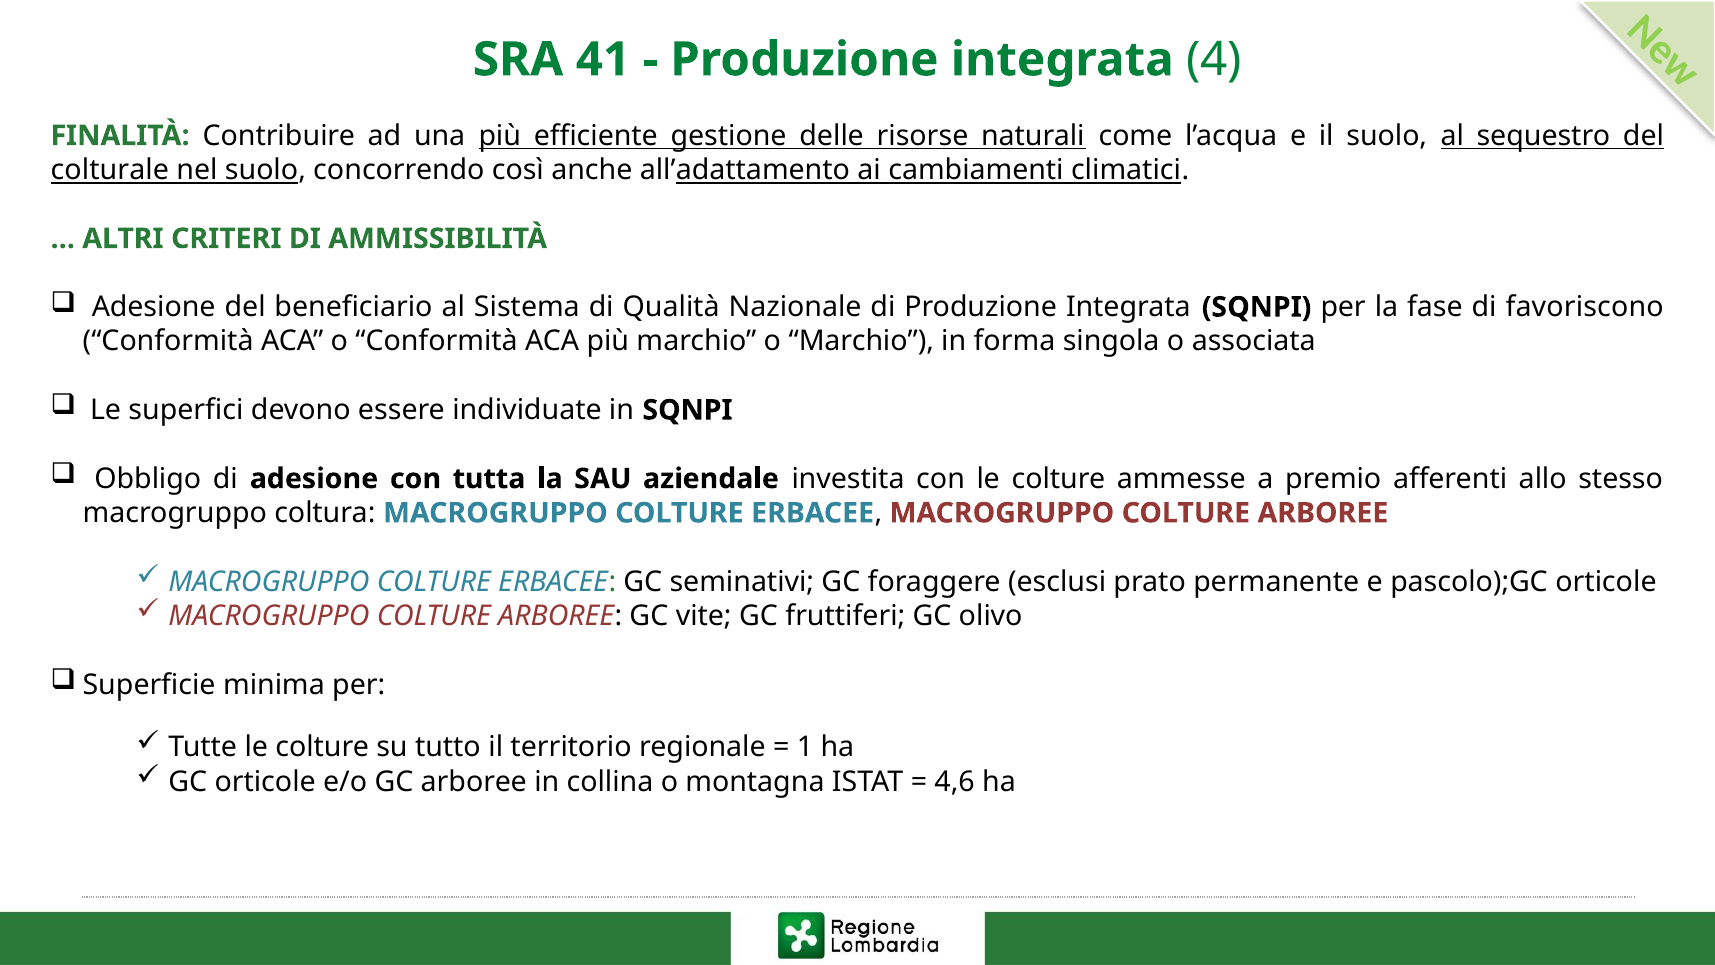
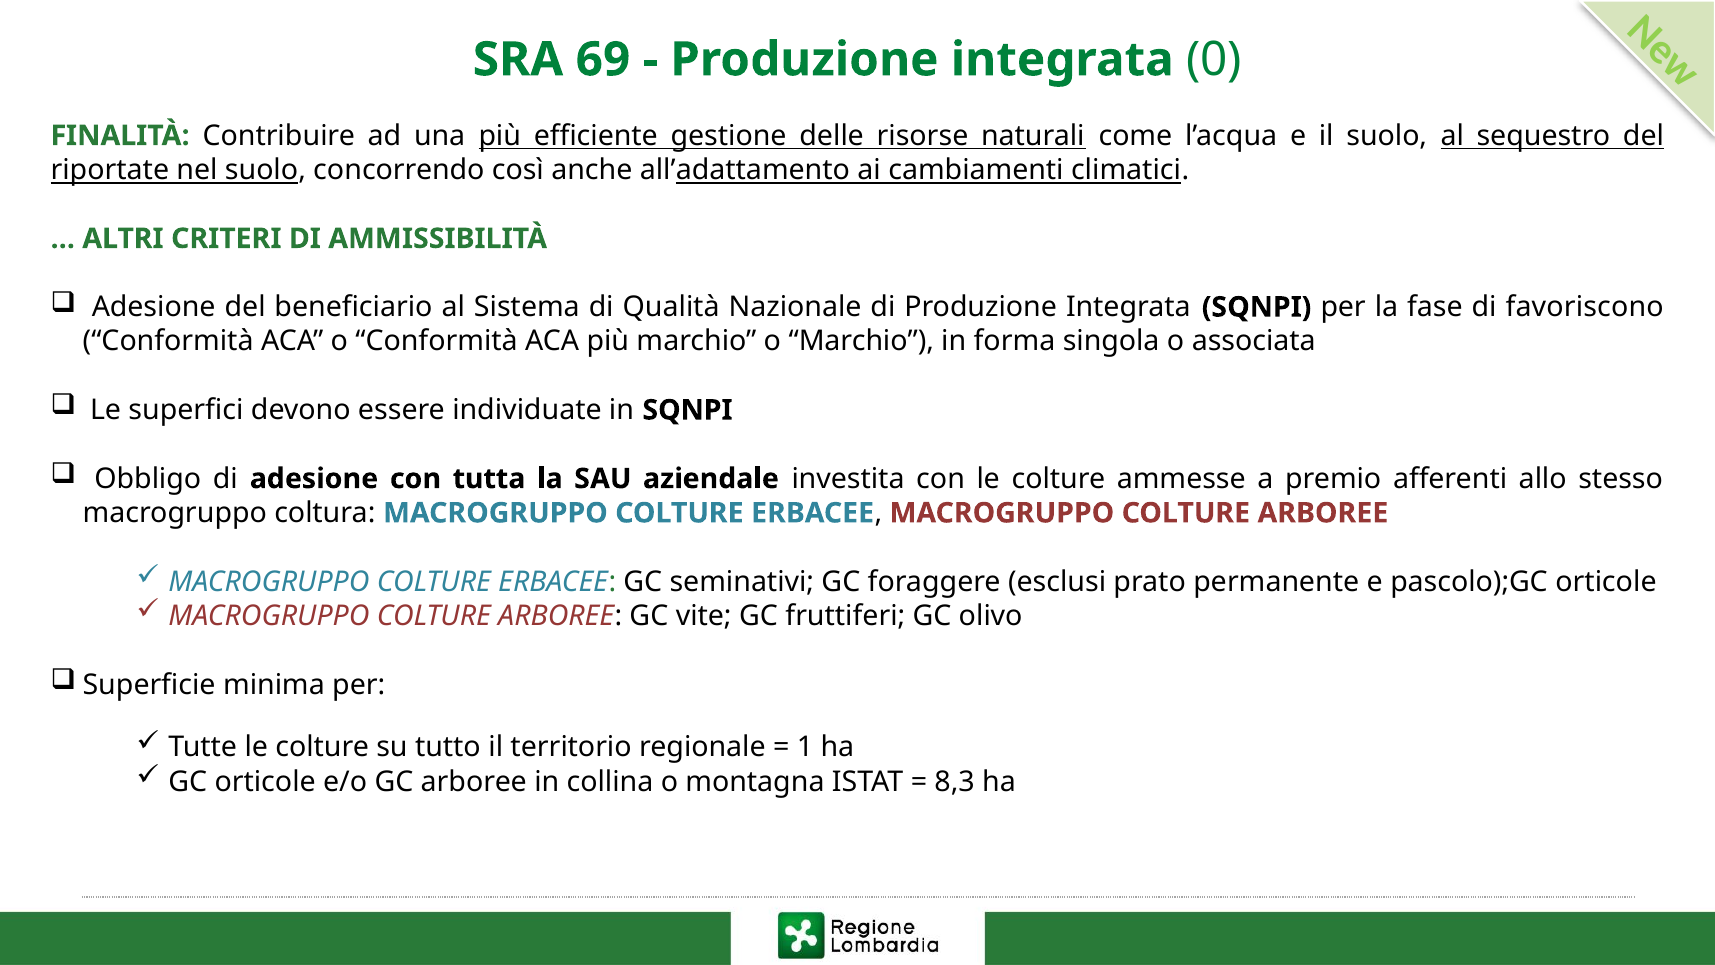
41: 41 -> 69 (603, 60)
4: 4 -> 0 (1214, 60)
colturale: colturale -> riportate (110, 170)
4,6: 4,6 -> 8,3 (955, 782)
